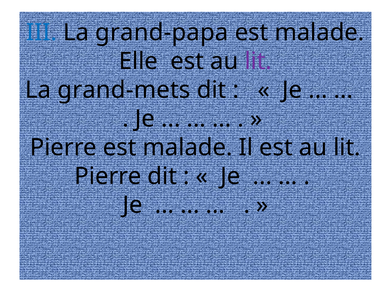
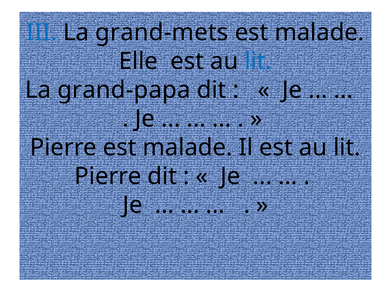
grand-papa: grand-papa -> grand-mets (162, 32)
lit colour: purple -> blue (258, 61)
grand-mets: grand-mets -> grand-papa (124, 90)
